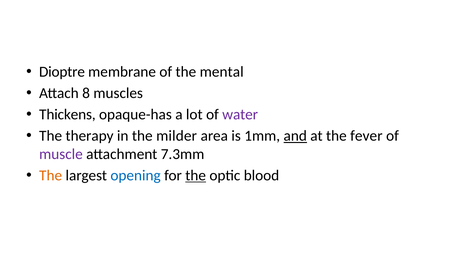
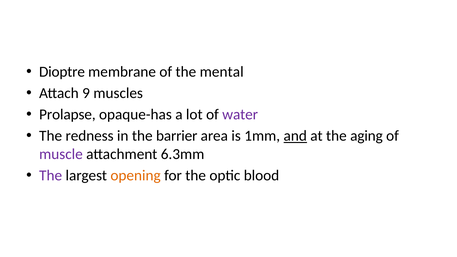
8: 8 -> 9 (86, 93)
Thickens: Thickens -> Prolapse (67, 115)
therapy: therapy -> redness (90, 136)
milder: milder -> barrier (177, 136)
fever: fever -> aging (366, 136)
7.3mm: 7.3mm -> 6.3mm (183, 154)
The colour: orange -> purple (51, 176)
opening colour: blue -> orange (136, 176)
the underline: present -> none (196, 176)
